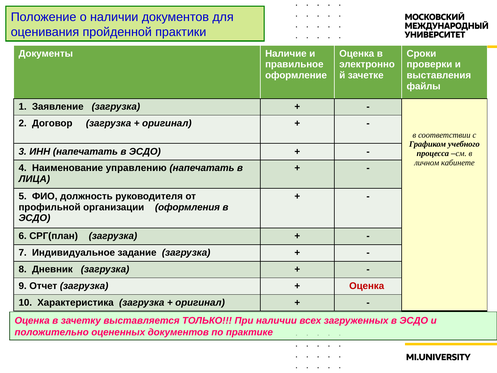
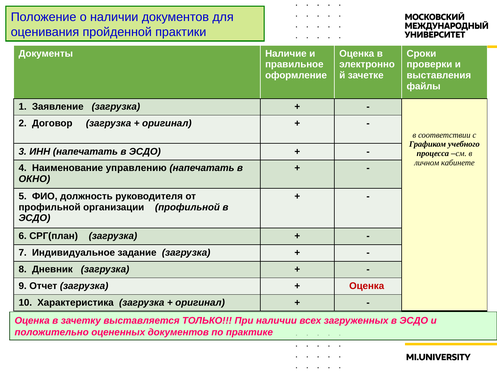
ЛИЦА: ЛИЦА -> ОКНО (34, 179)
организации оформления: оформления -> профильной (187, 207)
